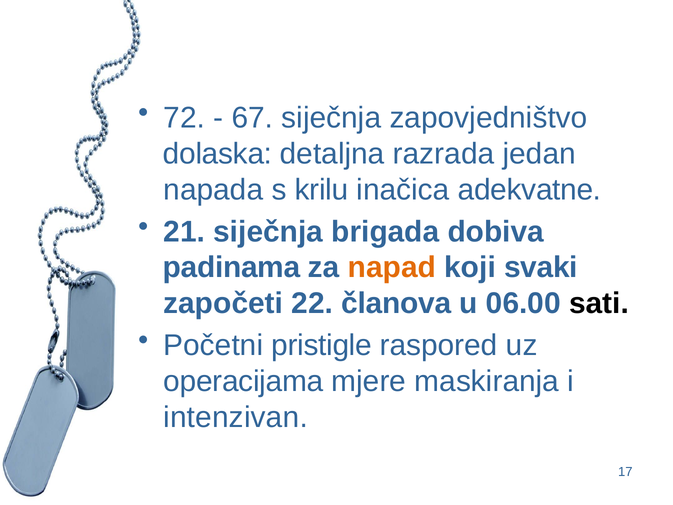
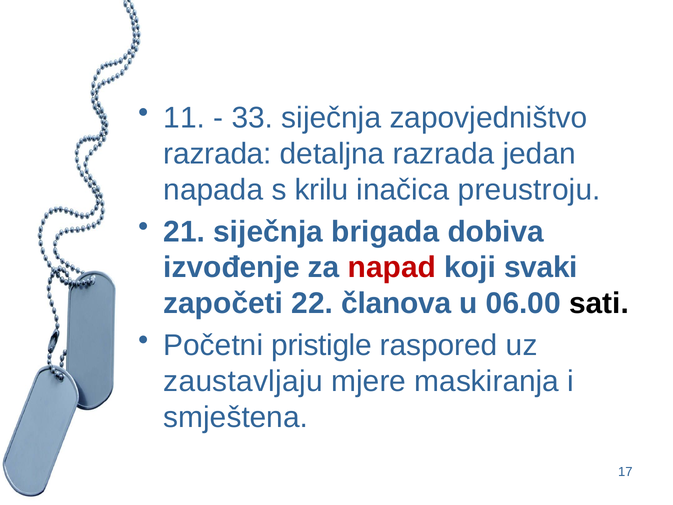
72: 72 -> 11 (184, 118)
67: 67 -> 33 (252, 118)
dolaska: dolaska -> razrada (218, 154)
adekvatne: adekvatne -> preustroju (529, 190)
padinama: padinama -> izvođenje (232, 267)
napad colour: orange -> red (392, 267)
operacijama: operacijama -> zaustavljaju (243, 381)
intenzivan: intenzivan -> smještena (236, 417)
